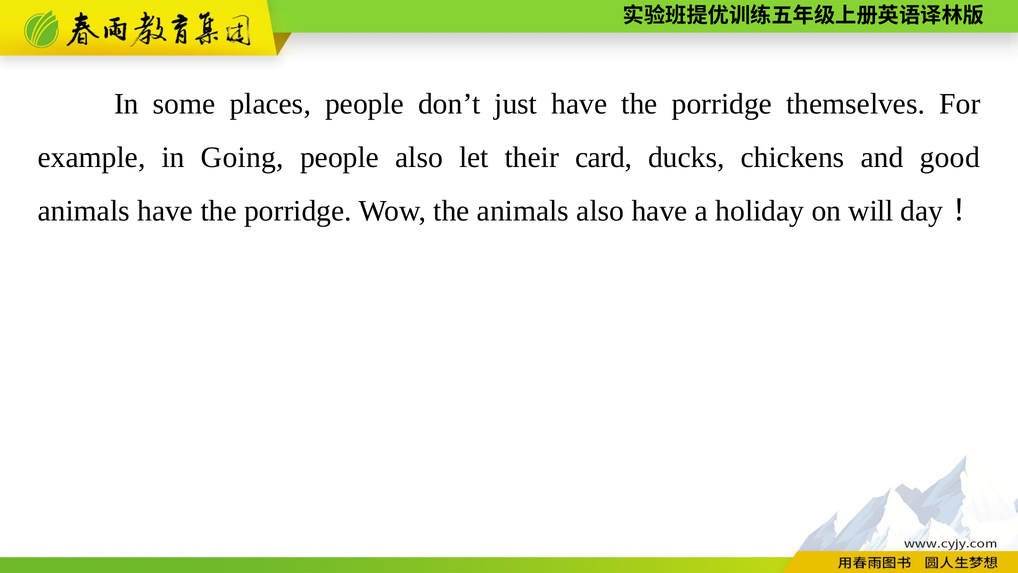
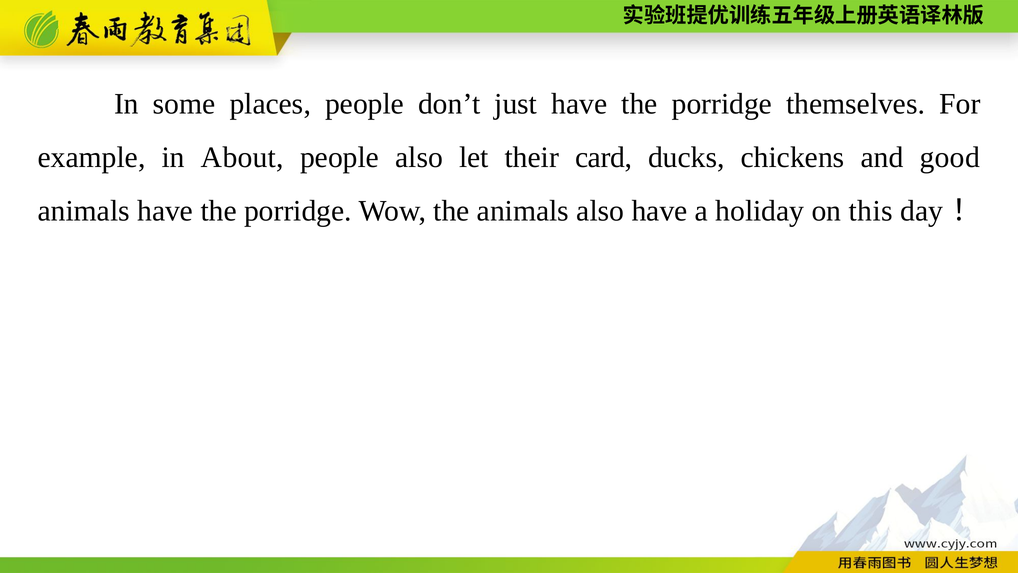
Going: Going -> About (242, 157)
will: will -> this (871, 211)
